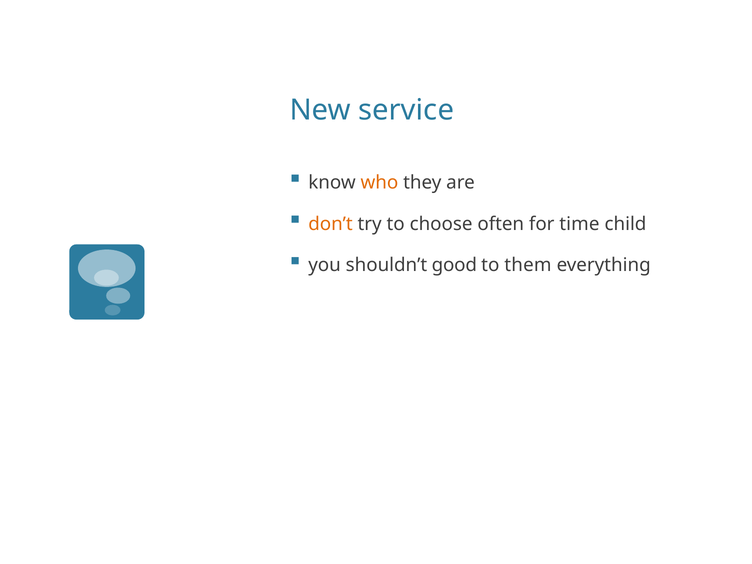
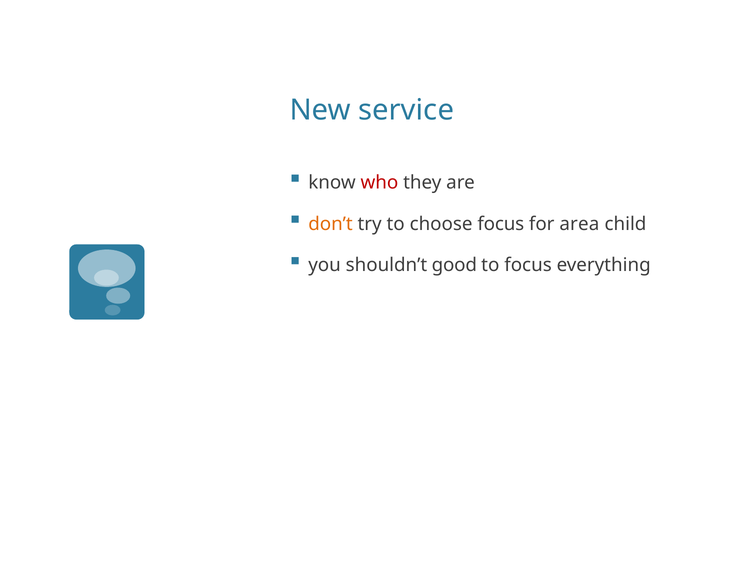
who colour: orange -> red (379, 183)
choose often: often -> focus (501, 224)
time: time -> area (579, 224)
to them: them -> focus (528, 265)
